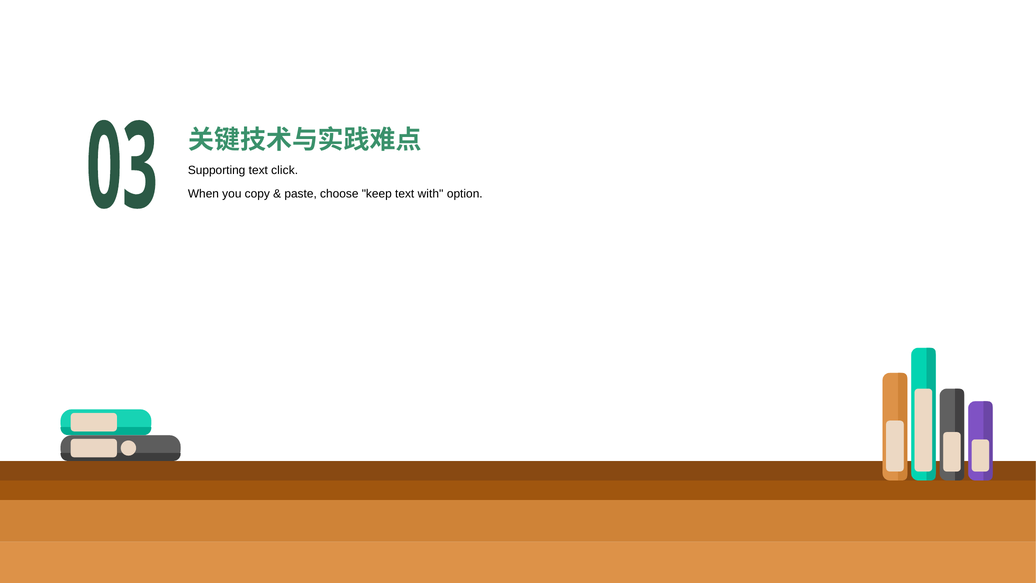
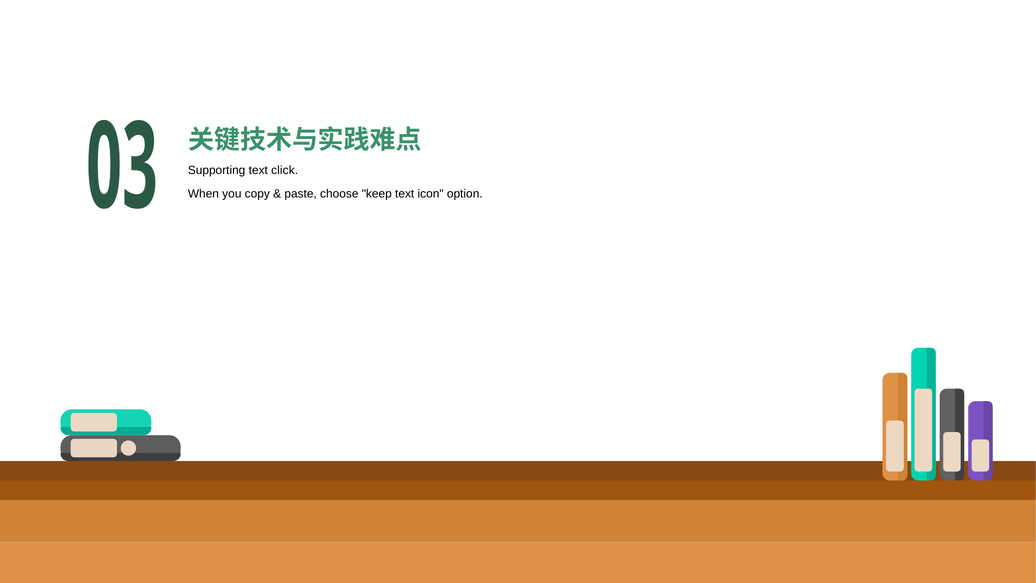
with: with -> icon (431, 194)
